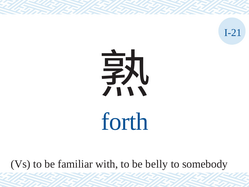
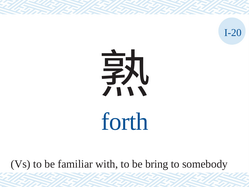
I-21: I-21 -> I-20 (233, 33)
belly: belly -> bring (157, 164)
